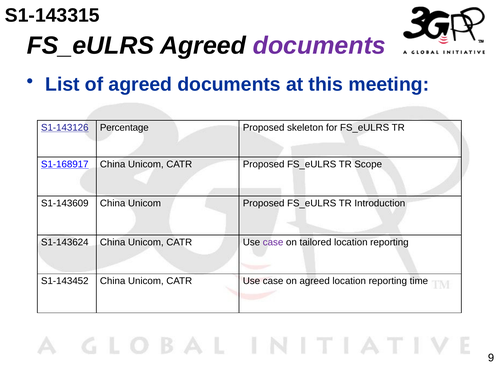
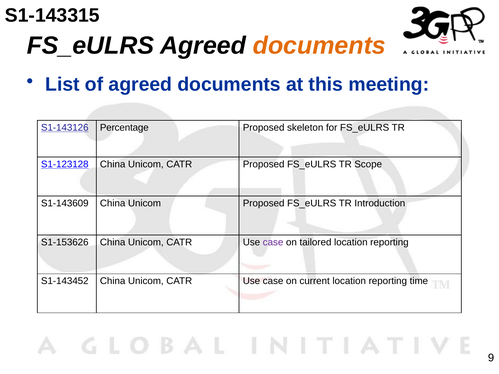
documents colour: purple -> orange (319, 46)
S1-168917: S1-168917 -> S1-123128 (65, 164)
S1-143624: S1-143624 -> S1-153626 (65, 242)
on agreed: agreed -> current (315, 281)
